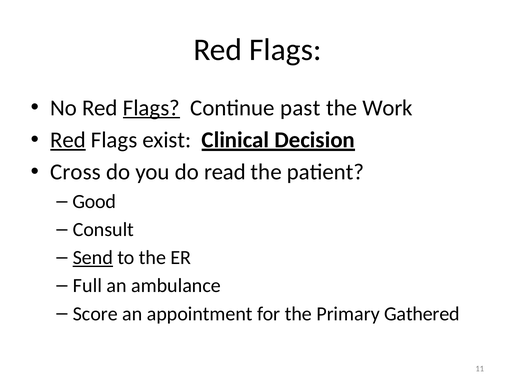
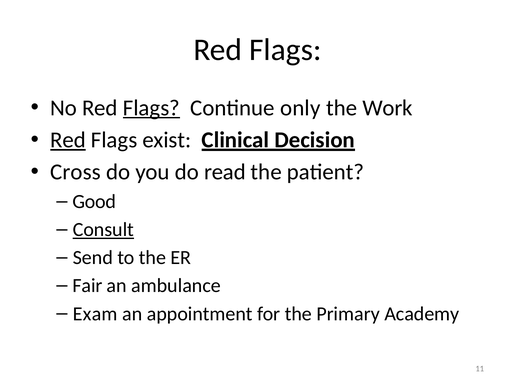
past: past -> only (300, 108)
Consult underline: none -> present (103, 230)
Send underline: present -> none (93, 258)
Full: Full -> Fair (88, 286)
Score: Score -> Exam (95, 314)
Gathered: Gathered -> Academy (422, 314)
